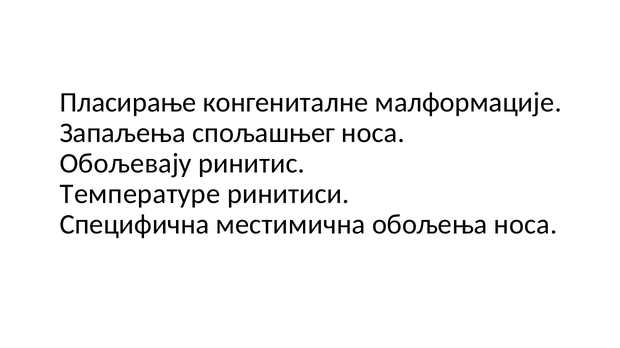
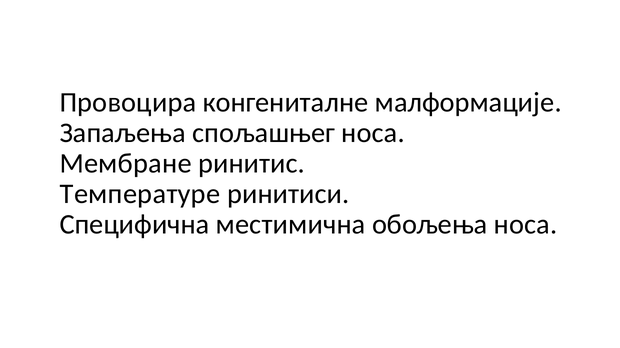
Пласирање: Пласирање -> Провоцира (128, 102)
Обољевају: Обољевају -> Мембране (126, 164)
